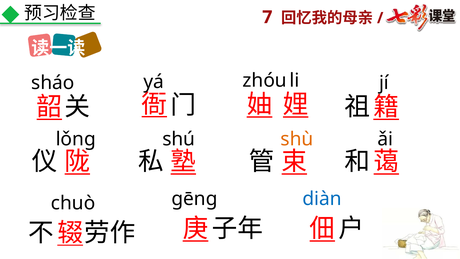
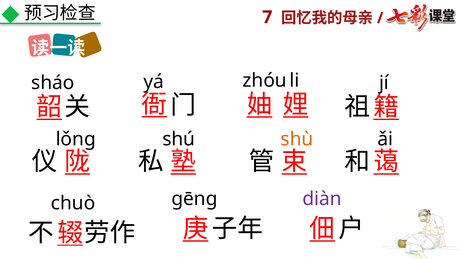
diàn colour: blue -> purple (322, 199)
